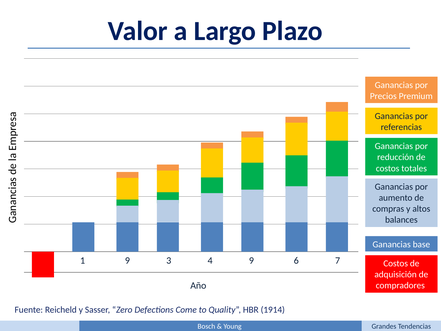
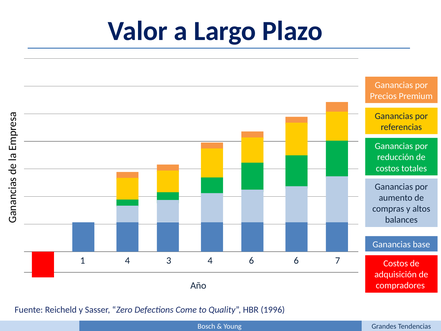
1 9: 9 -> 4 (127, 260)
4 9: 9 -> 6 (251, 260)
1914: 1914 -> 1996 (273, 310)
